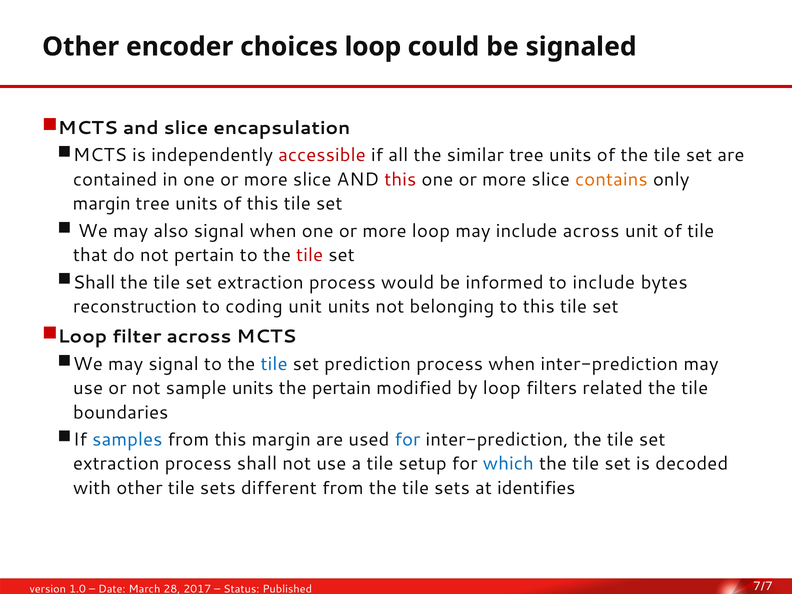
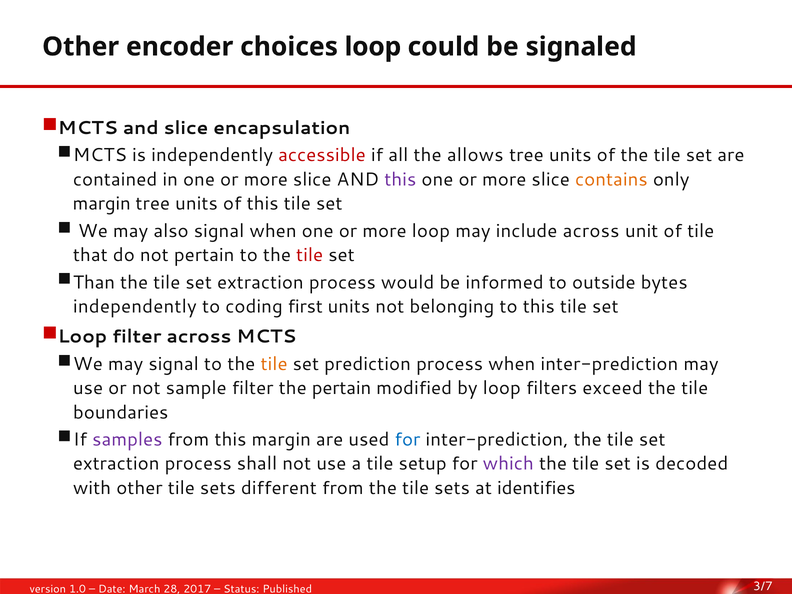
similar: similar -> allows (475, 155)
this colour: red -> purple (400, 180)
Shall: Shall -> Than (94, 282)
to include: include -> outside (604, 282)
reconstruction: reconstruction -> independently (135, 307)
coding unit: unit -> first (305, 307)
tile colour: blue -> orange (274, 364)
sample units: units -> filter (253, 388)
related: related -> exceed (613, 388)
samples colour: blue -> purple (127, 440)
which colour: blue -> purple (508, 464)
7/7: 7/7 -> 3/7 (763, 586)
